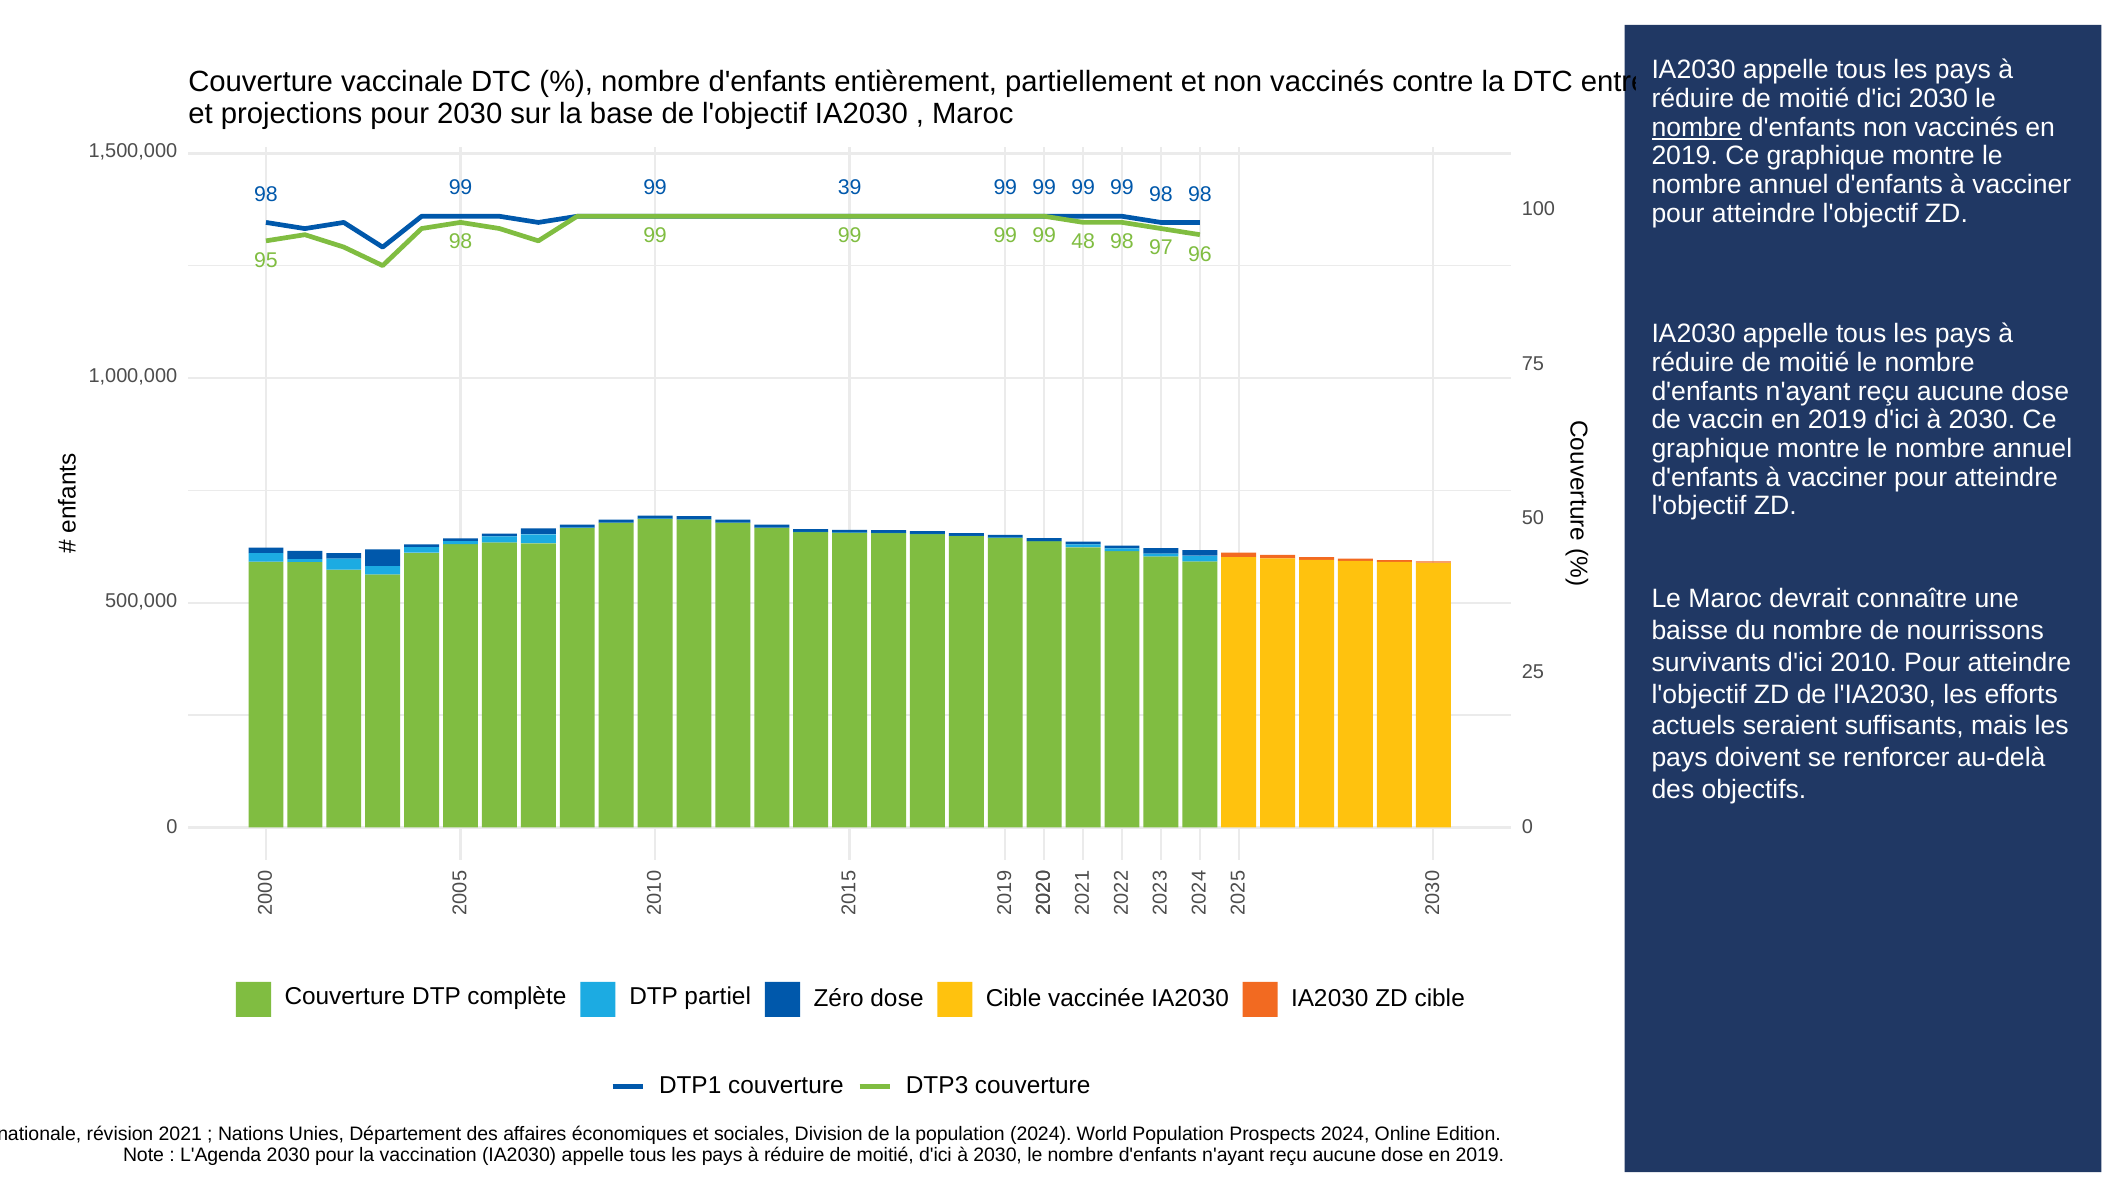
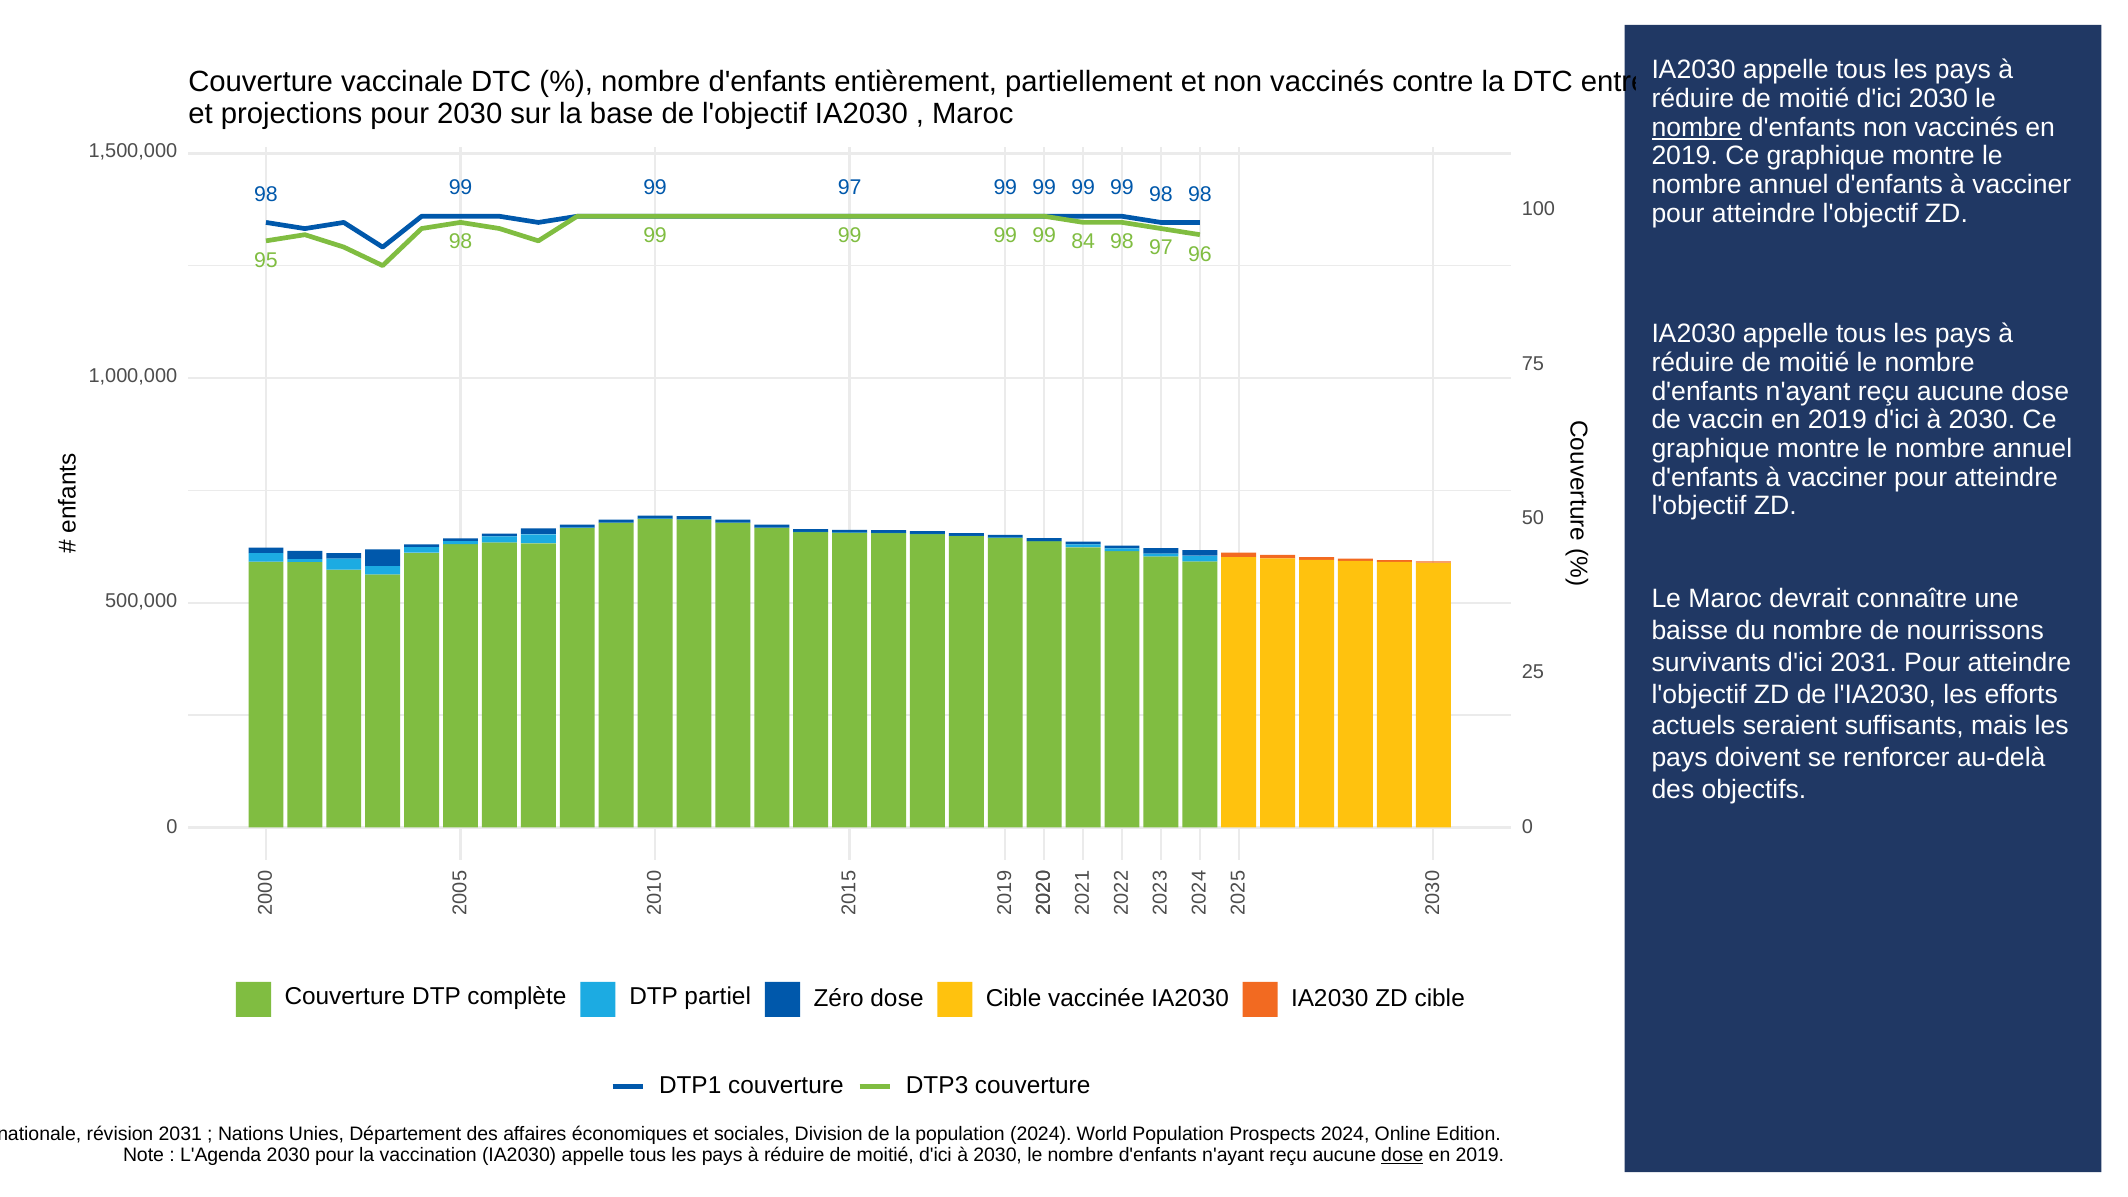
99 39: 39 -> 97 (850, 188)
48: 48 -> 84 (1083, 242)
d'ici 2010: 2010 -> 2031 (1864, 662)
révision 2021: 2021 -> 2031 (180, 1134)
dose underline: none -> present (1402, 1155)
